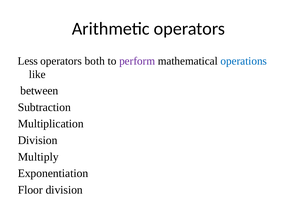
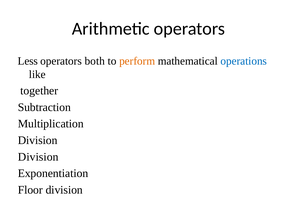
perform colour: purple -> orange (137, 61)
between: between -> together (39, 91)
Multiply: Multiply -> Division (38, 157)
